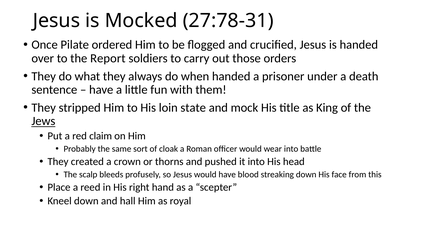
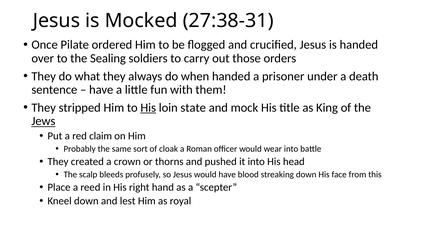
27:78-31: 27:78-31 -> 27:38-31 (228, 21)
Report: Report -> Sealing (108, 58)
His underline: none -> present (148, 108)
hall: hall -> lest (128, 201)
